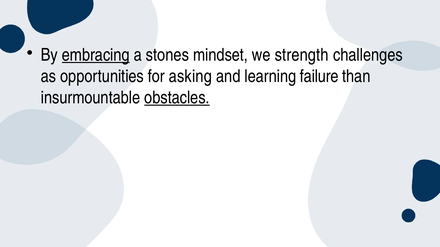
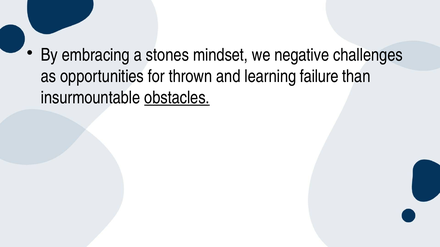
embracing underline: present -> none (96, 55)
strength: strength -> negative (302, 55)
asking: asking -> thrown (190, 76)
